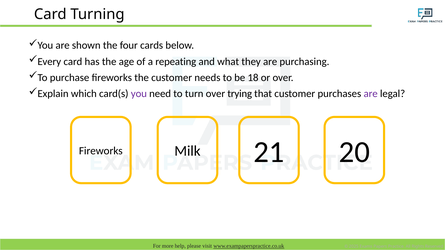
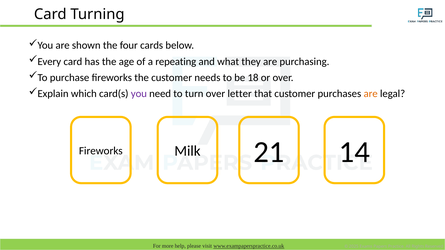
trying: trying -> letter (240, 94)
are colour: purple -> orange (371, 94)
20: 20 -> 14 (354, 152)
